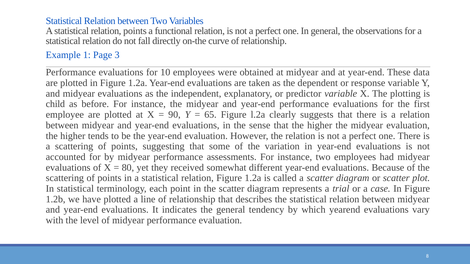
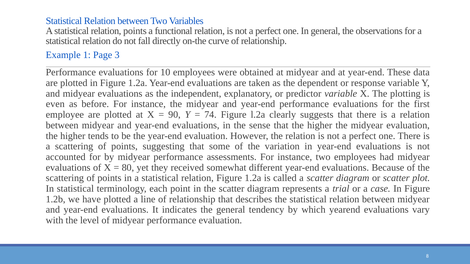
child: child -> even (55, 104)
65: 65 -> 74 (210, 115)
